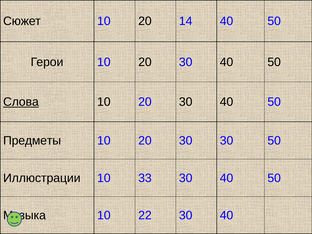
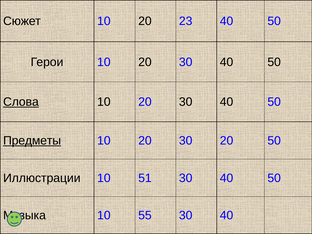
14: 14 -> 23 (186, 21)
Предметы underline: none -> present (32, 141)
30 30: 30 -> 20 (227, 141)
33: 33 -> 51 (145, 178)
22: 22 -> 55 (145, 215)
